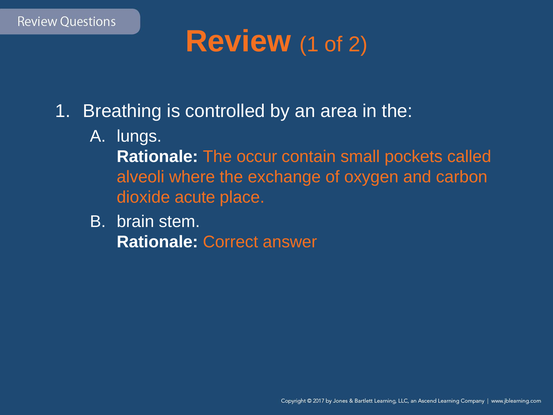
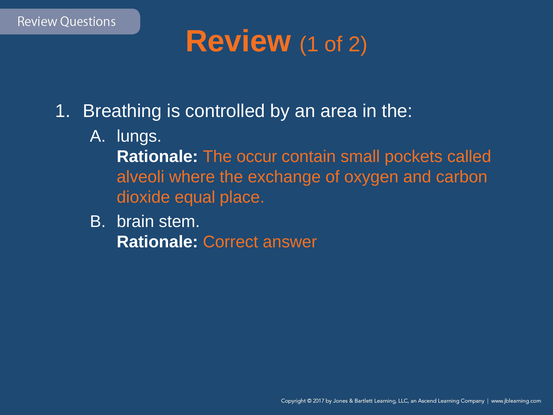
acute: acute -> equal (195, 197)
